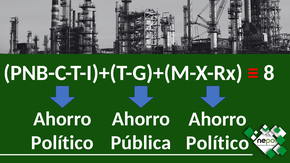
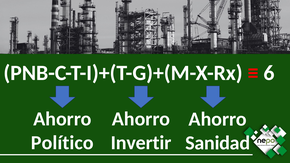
8: 8 -> 6 (269, 73)
Pública: Pública -> Invertir (141, 143)
Político: Político -> Sanidad (218, 143)
